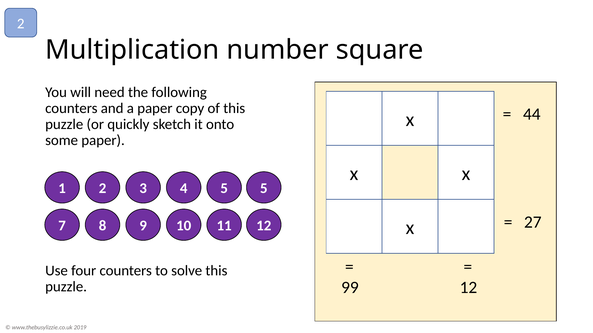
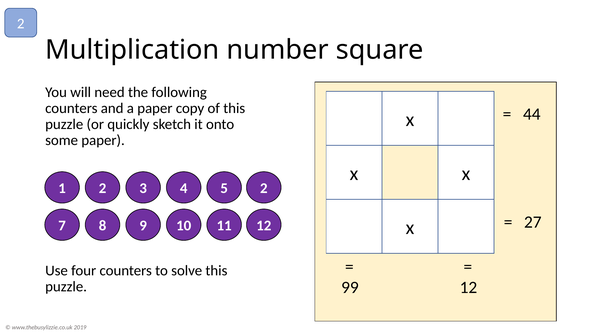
5 5: 5 -> 2 (264, 189)
